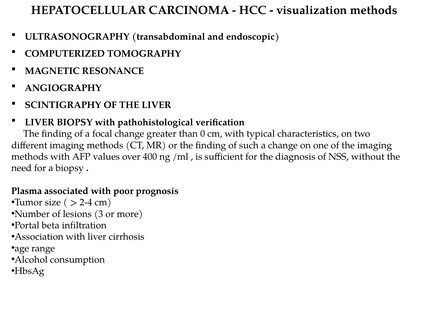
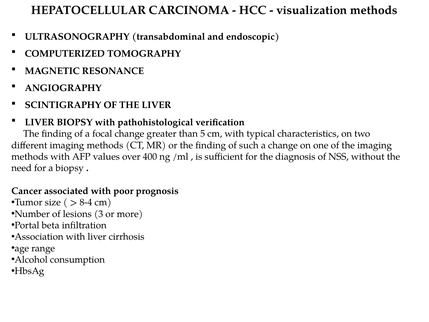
0: 0 -> 5 (203, 134)
Plasma: Plasma -> Cancer (27, 191)
2-4: 2-4 -> 8-4 (86, 202)
